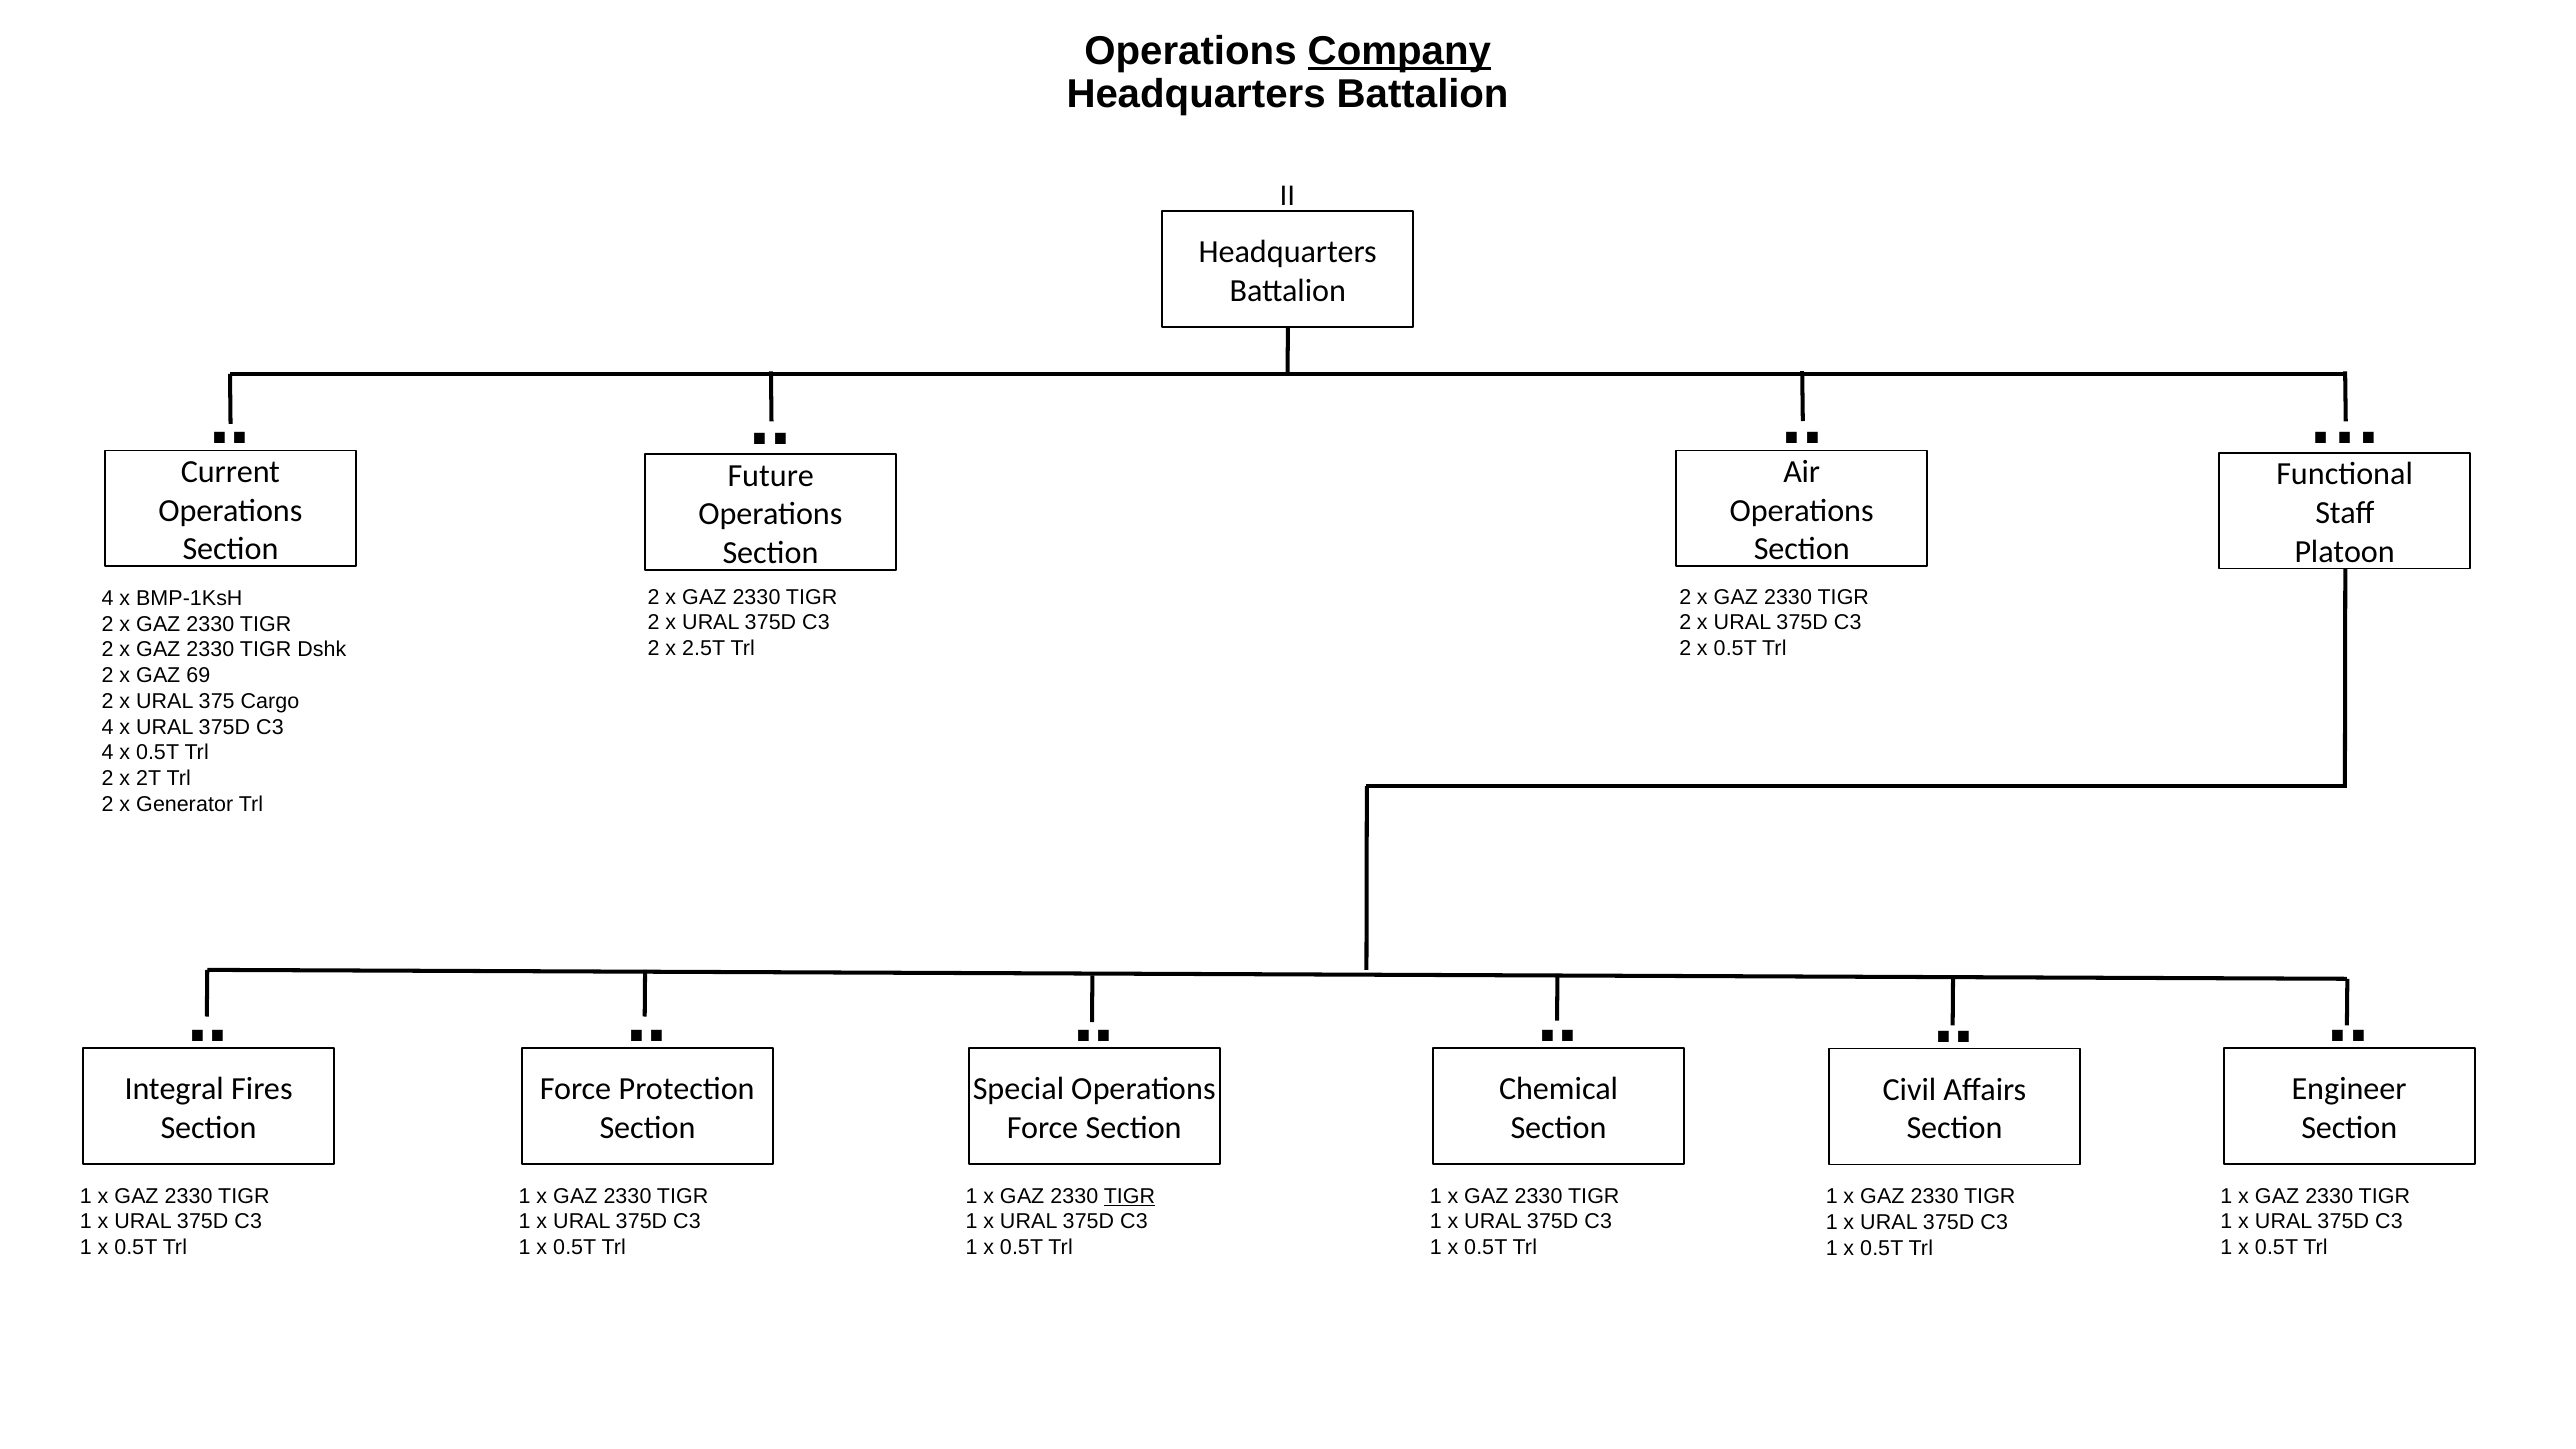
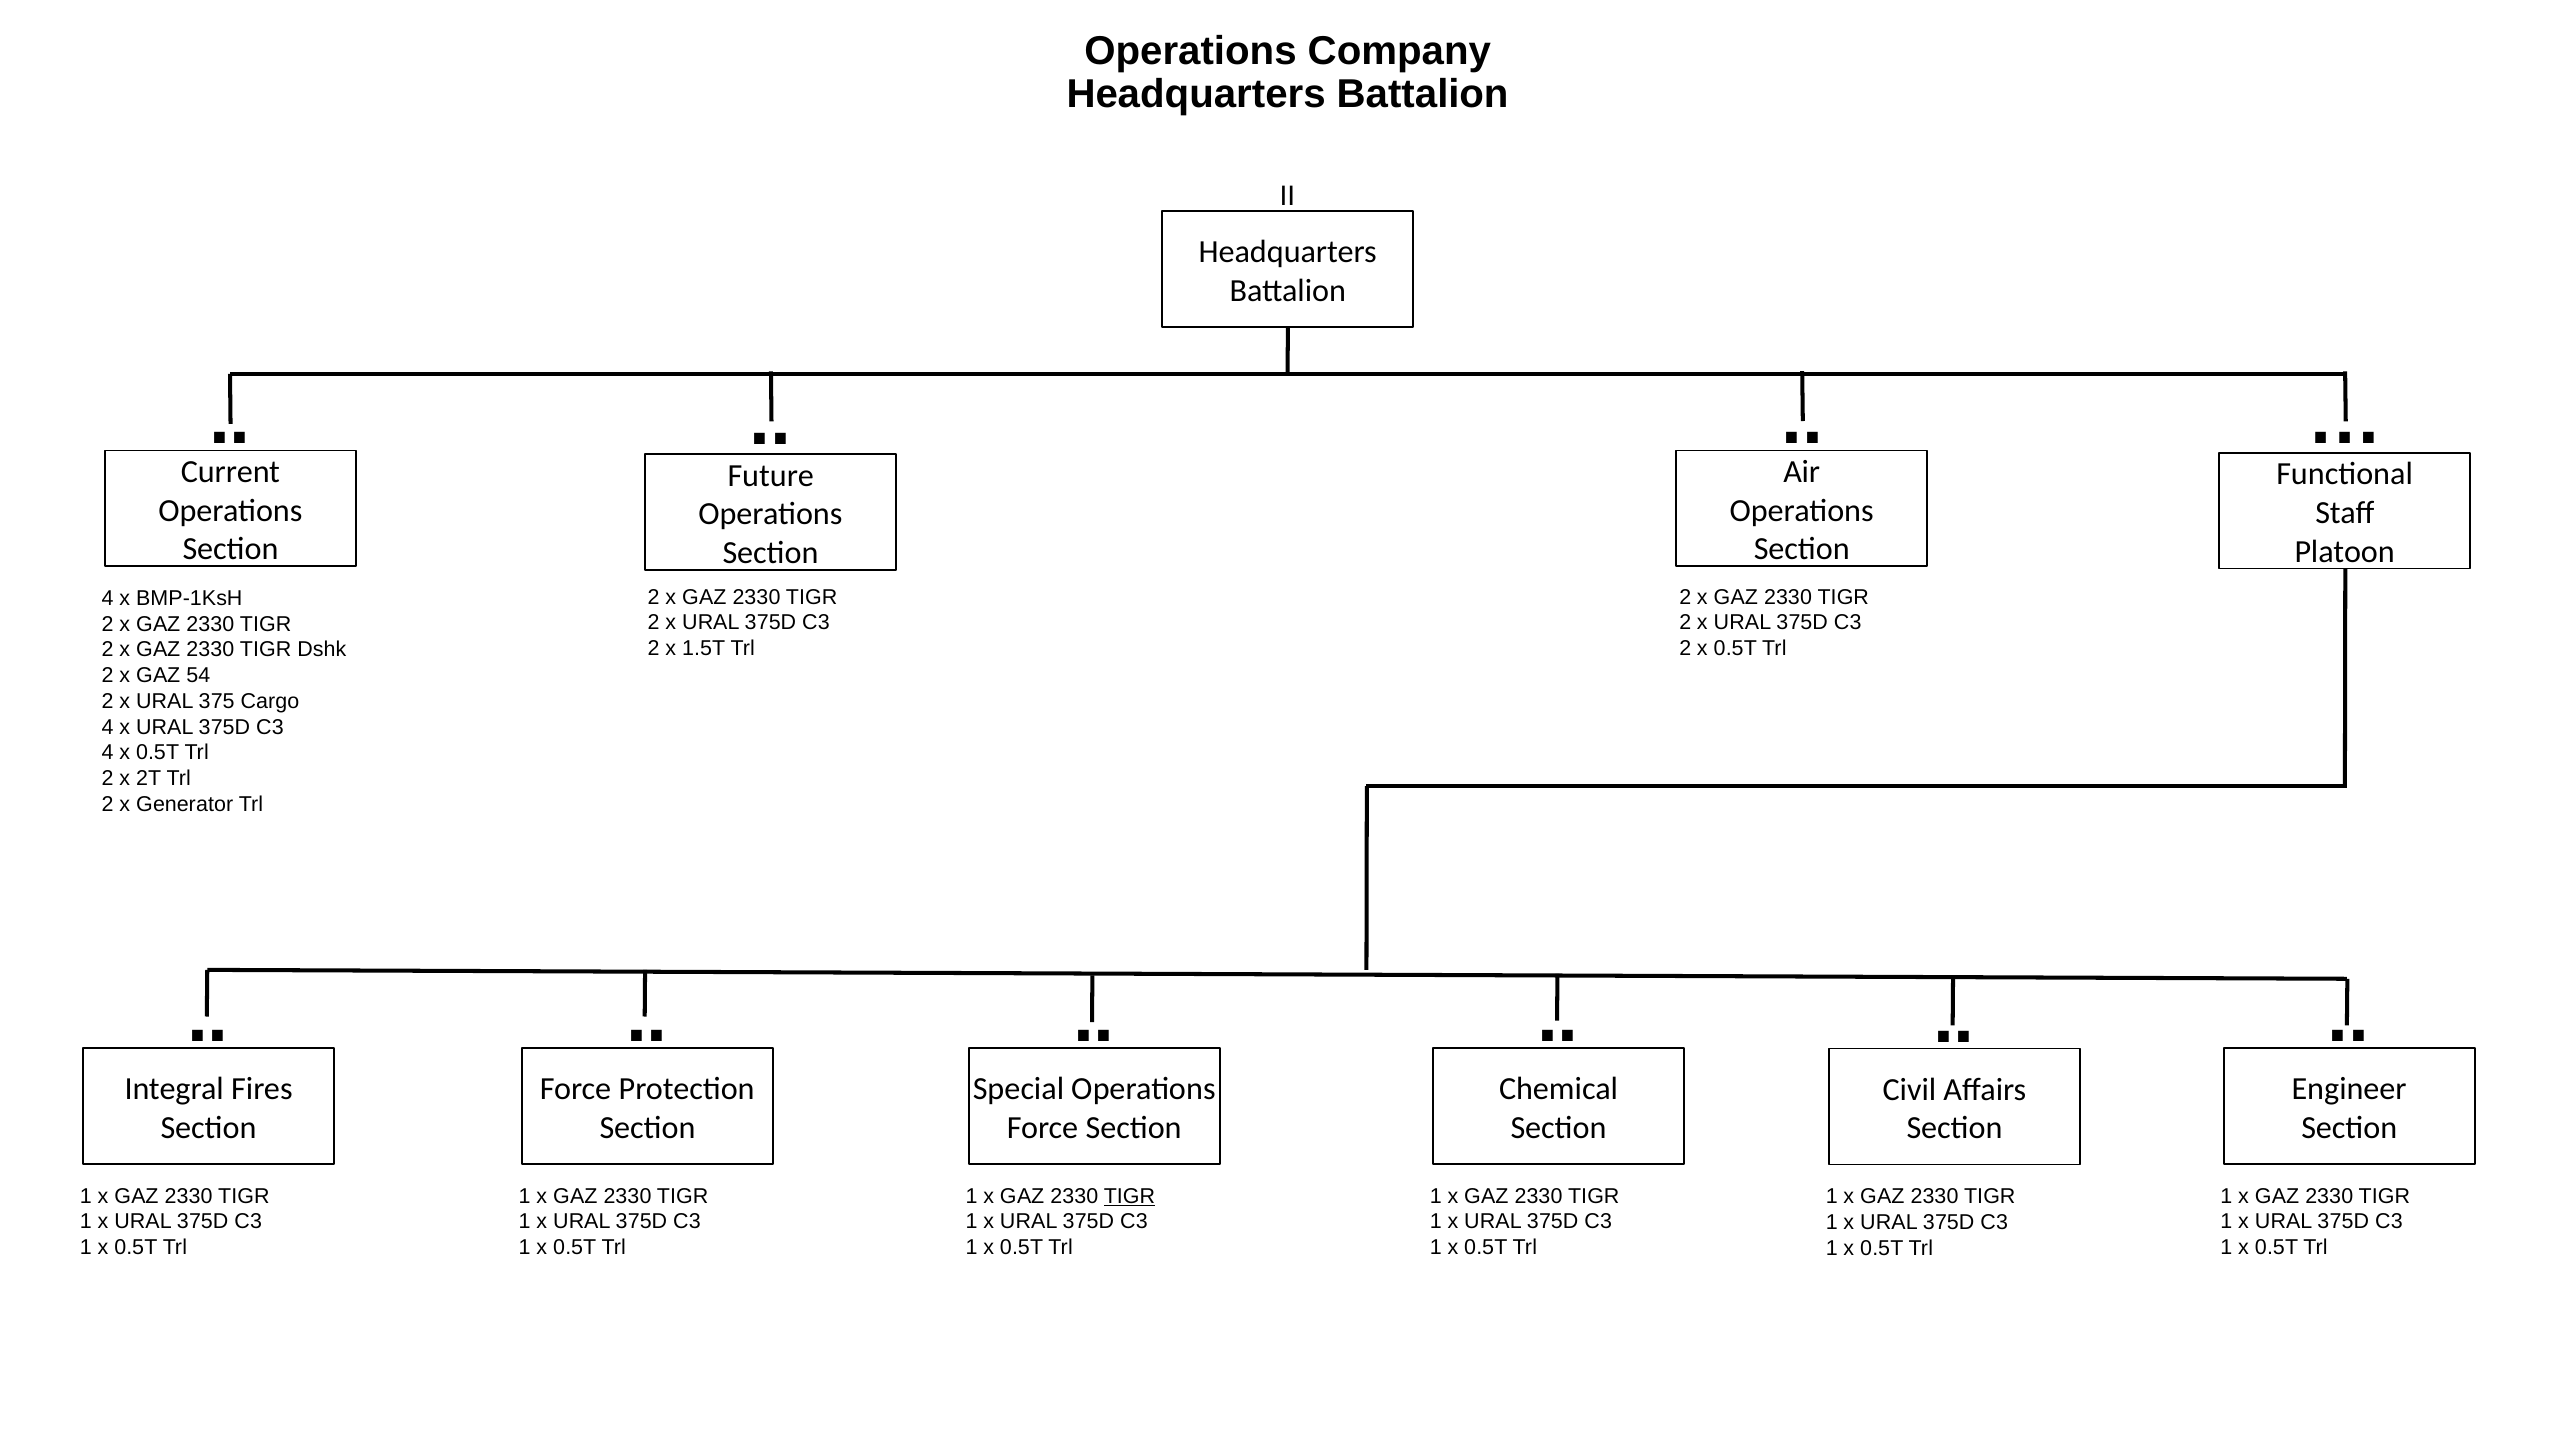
Company underline: present -> none (1399, 51)
2.5T: 2.5T -> 1.5T (704, 649)
69: 69 -> 54 (198, 676)
